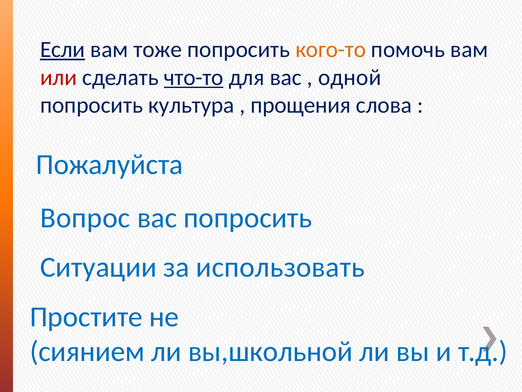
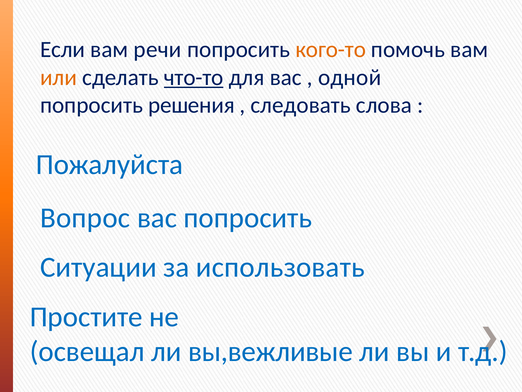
Если underline: present -> none (63, 49)
тоже: тоже -> речи (158, 49)
или colour: red -> orange (58, 77)
культура: культура -> решения (191, 105)
прощения: прощения -> следовать (301, 105)
сиянием: сиянием -> освещал (87, 351)
вы,школьной: вы,школьной -> вы,вежливые (270, 351)
